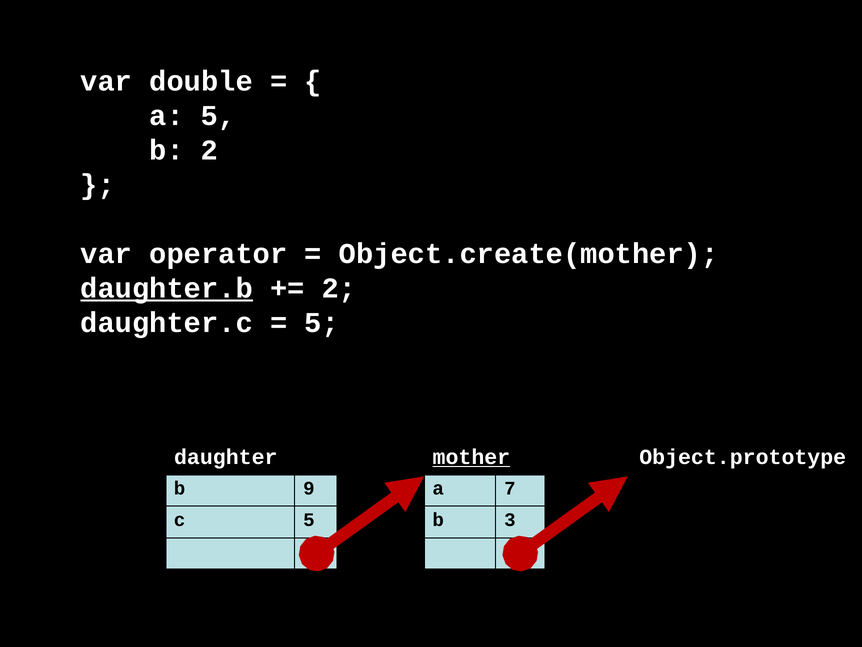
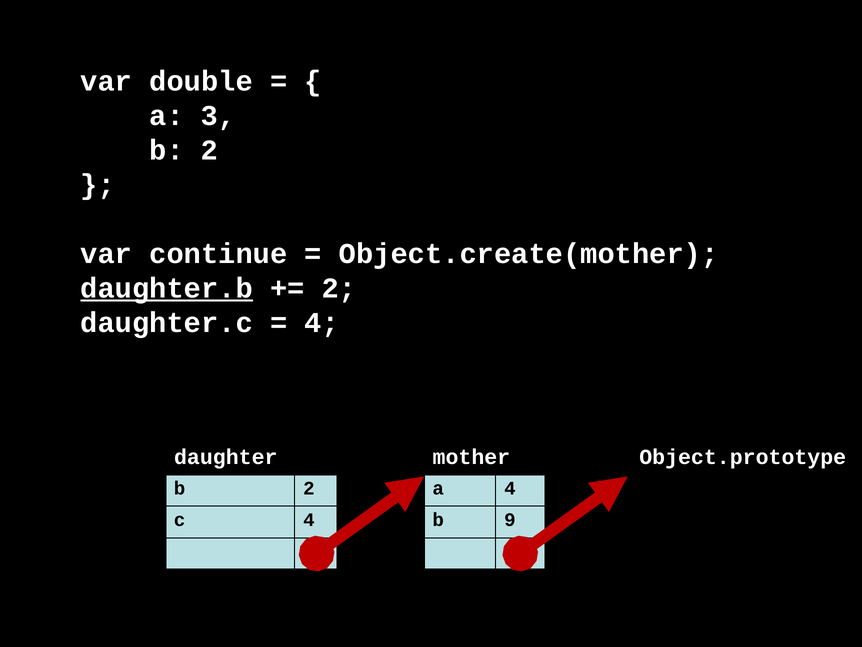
a 5: 5 -> 3 (218, 116)
operator: operator -> continue (218, 253)
5: 5 -> 4 (322, 322)
mother underline: present -> none (471, 457)
9: 9 -> 2 (309, 488)
a 7: 7 -> 4 (510, 488)
c 5: 5 -> 4 (309, 520)
3: 3 -> 9 (510, 520)
